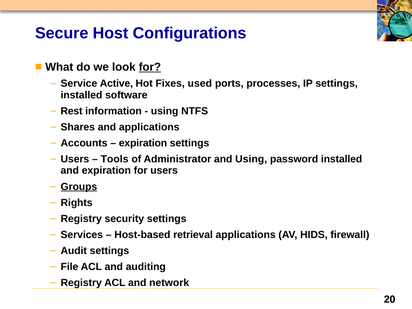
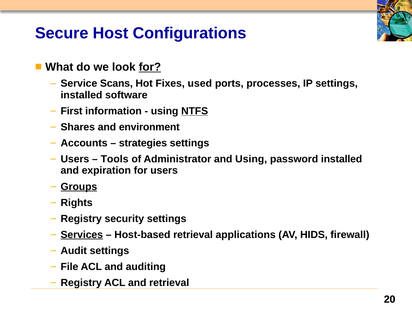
Active: Active -> Scans (116, 84)
Rest: Rest -> First (72, 111)
NTFS underline: none -> present (195, 111)
and applications: applications -> environment (149, 127)
expiration: expiration -> strategies (143, 143)
Services underline: none -> present (82, 235)
and network: network -> retrieval (169, 283)
